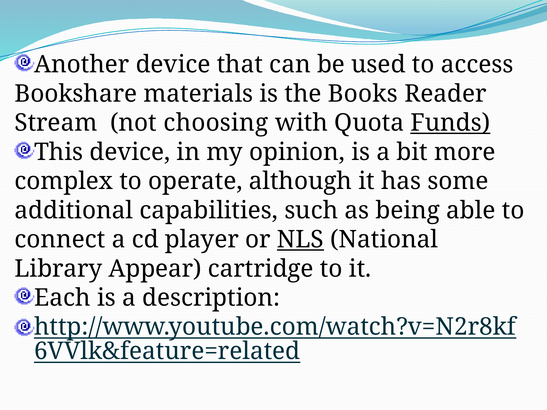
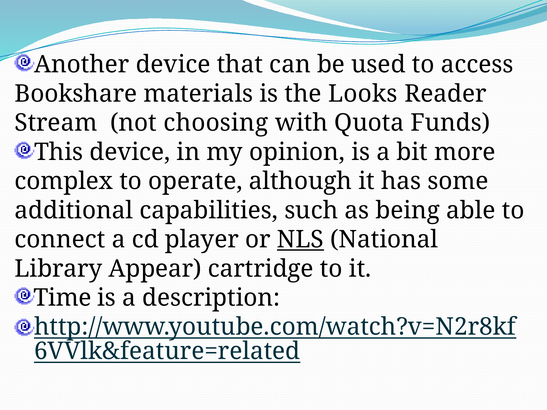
Books: Books -> Looks (363, 94)
Funds underline: present -> none (450, 123)
Each: Each -> Time (63, 298)
